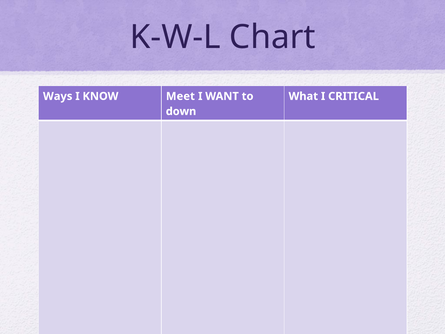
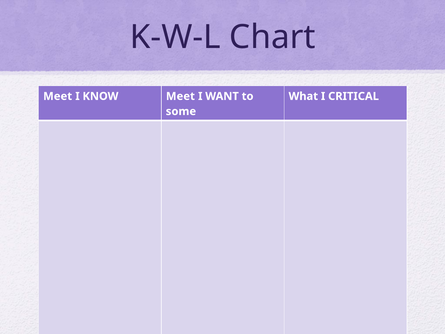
Ways: Ways -> Meet (58, 96)
down: down -> some (181, 111)
